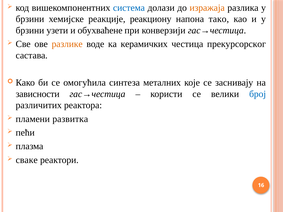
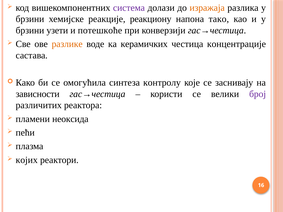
система colour: blue -> purple (129, 8)
обухваћене: обухваћене -> потешкоће (100, 30)
прекурсорског: прекурсорског -> концентрације (236, 44)
металних: металних -> контролу (162, 83)
број colour: blue -> purple (258, 94)
развитка: развитка -> неоксида (70, 119)
сваке: сваке -> којих (27, 160)
